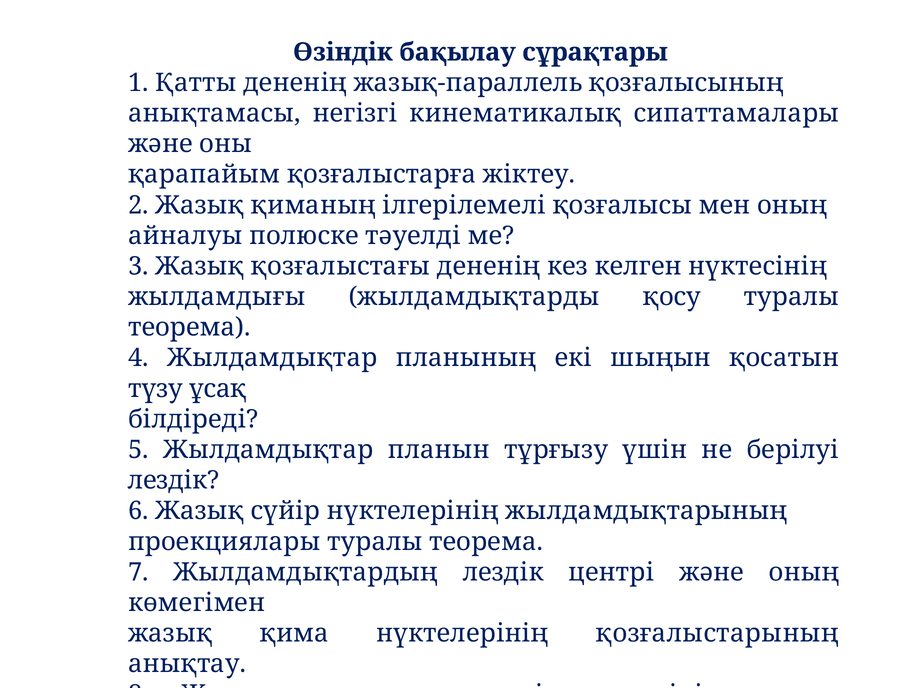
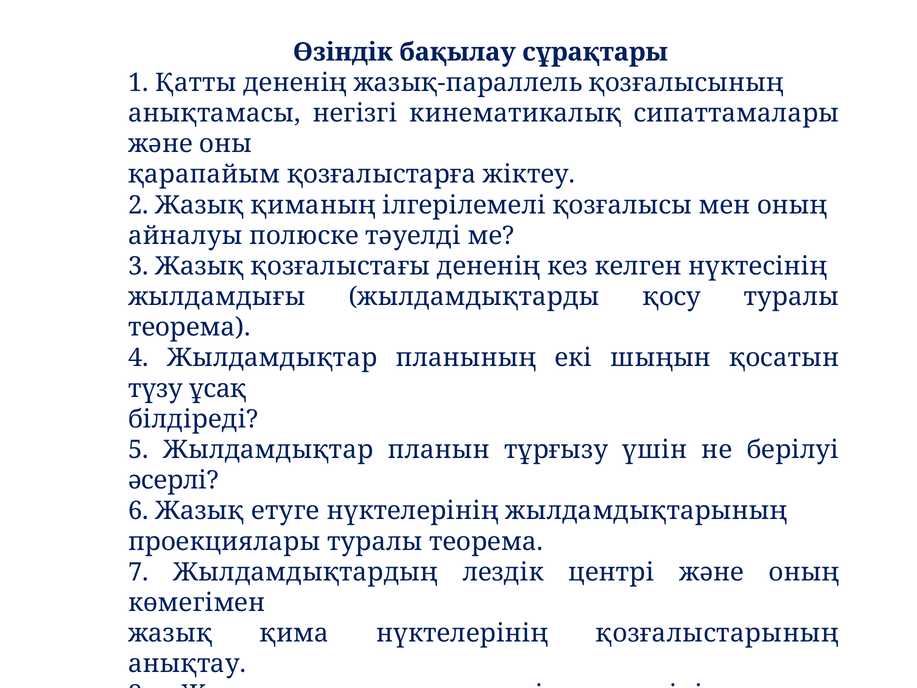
лездік: лездік -> әсерлі (173, 480)
сүйір: сүйір -> етуге (285, 511)
